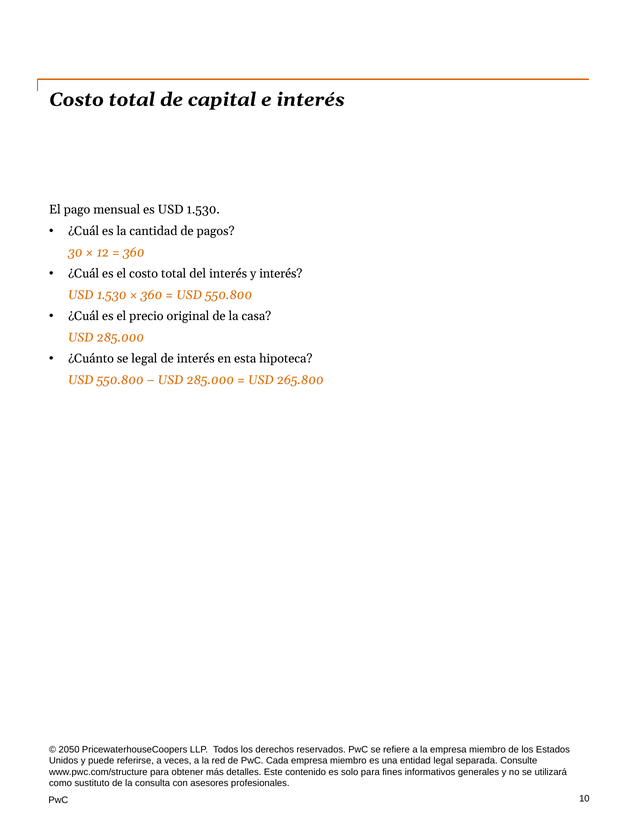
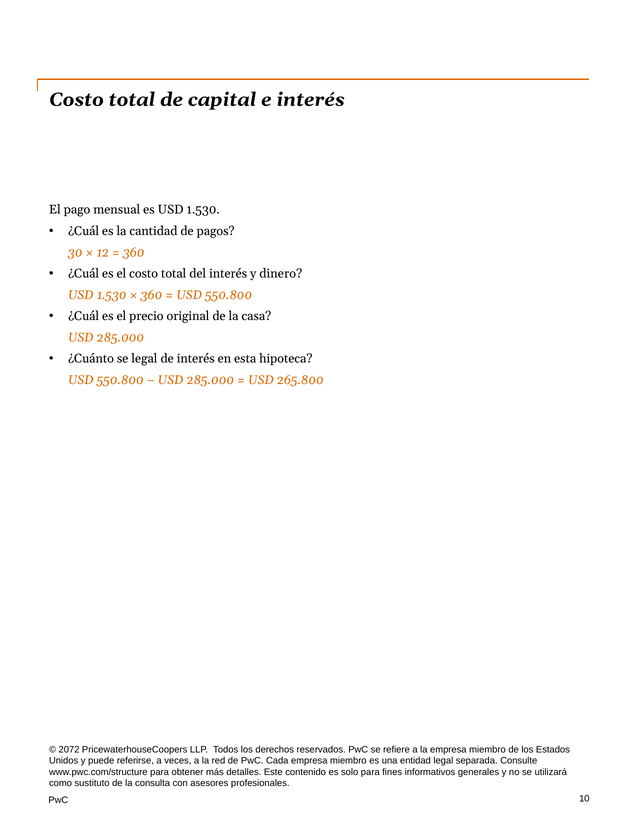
y interés: interés -> dinero (281, 274)
2050: 2050 -> 2072 (69, 749)
